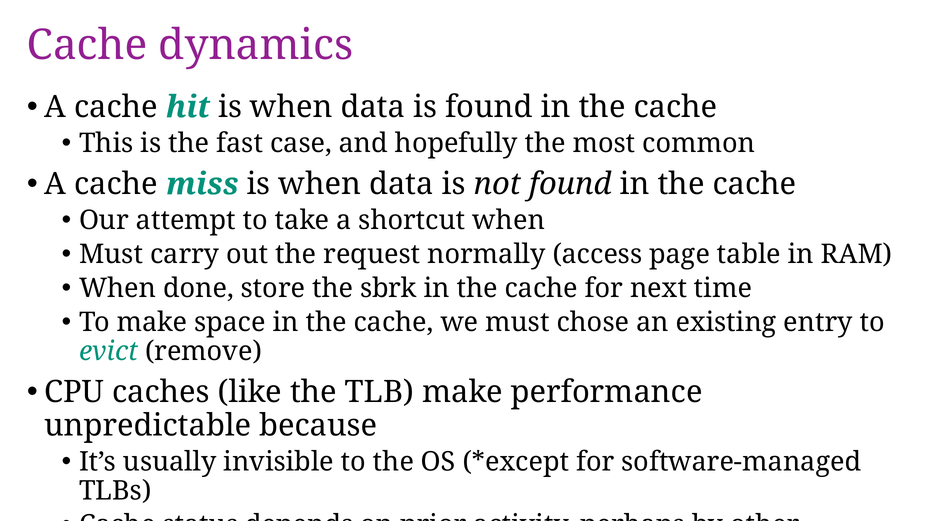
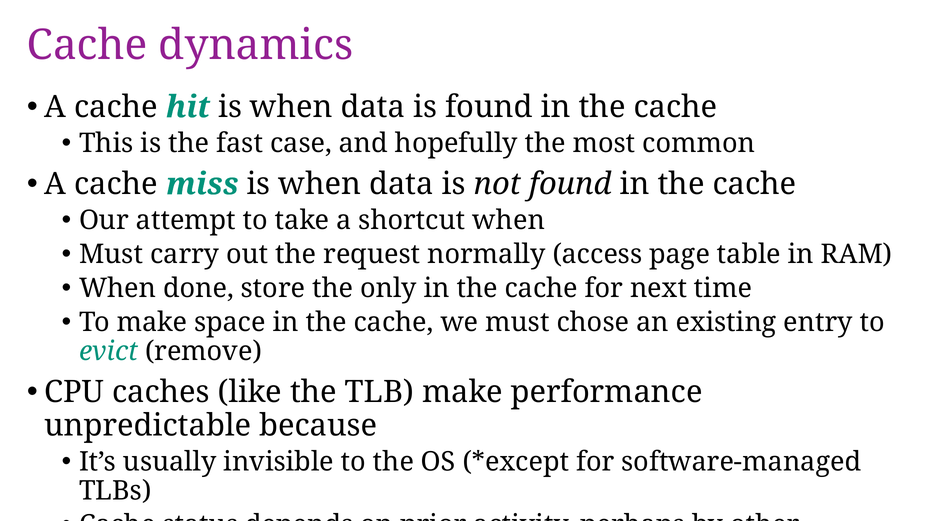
sbrk: sbrk -> only (388, 288)
